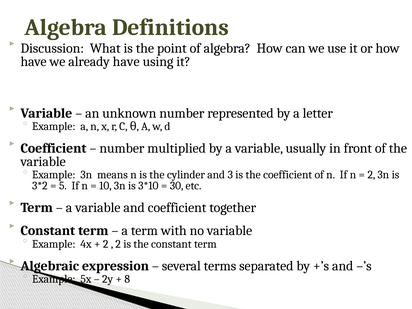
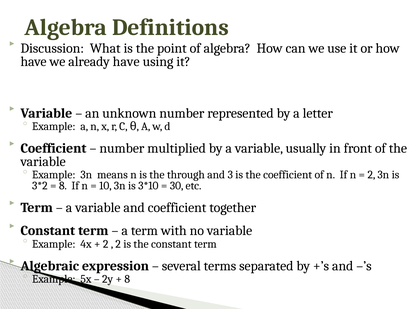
cylinder: cylinder -> through (186, 175)
5: 5 -> 8 (63, 186)
